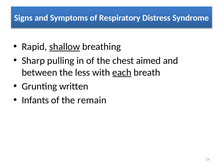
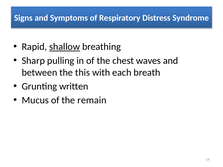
aimed: aimed -> waves (148, 61)
less: less -> this (83, 73)
each underline: present -> none (122, 73)
Infants: Infants -> Mucus (35, 100)
